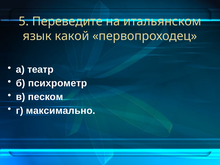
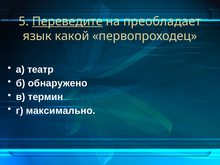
Переведите underline: none -> present (67, 21)
итальянском: итальянском -> преобладает (162, 21)
психрометр: психрометр -> обнаружено (58, 83)
песком: песком -> термин (46, 97)
